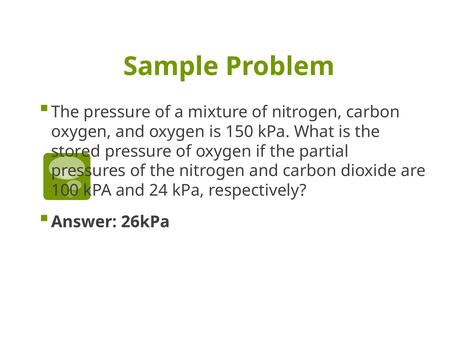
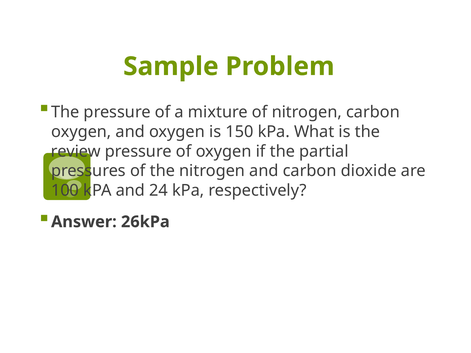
stored: stored -> review (76, 151)
